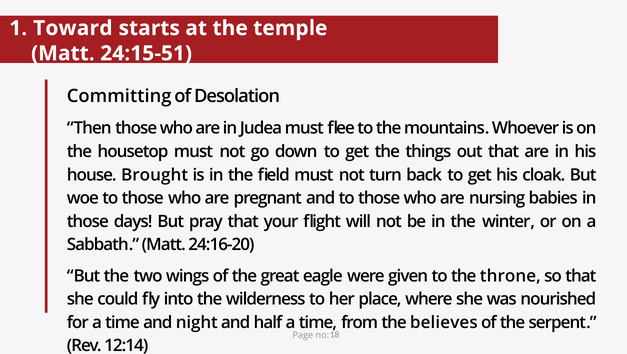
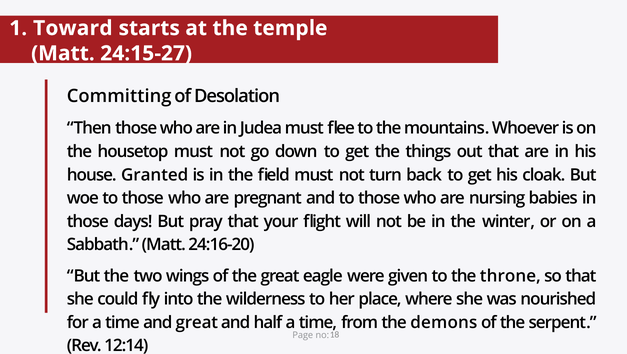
24:15-51: 24:15-51 -> 24:15-27 (146, 53)
Brought: Brought -> Granted (155, 175)
and night: night -> great (197, 322)
believes: believes -> demons (444, 322)
